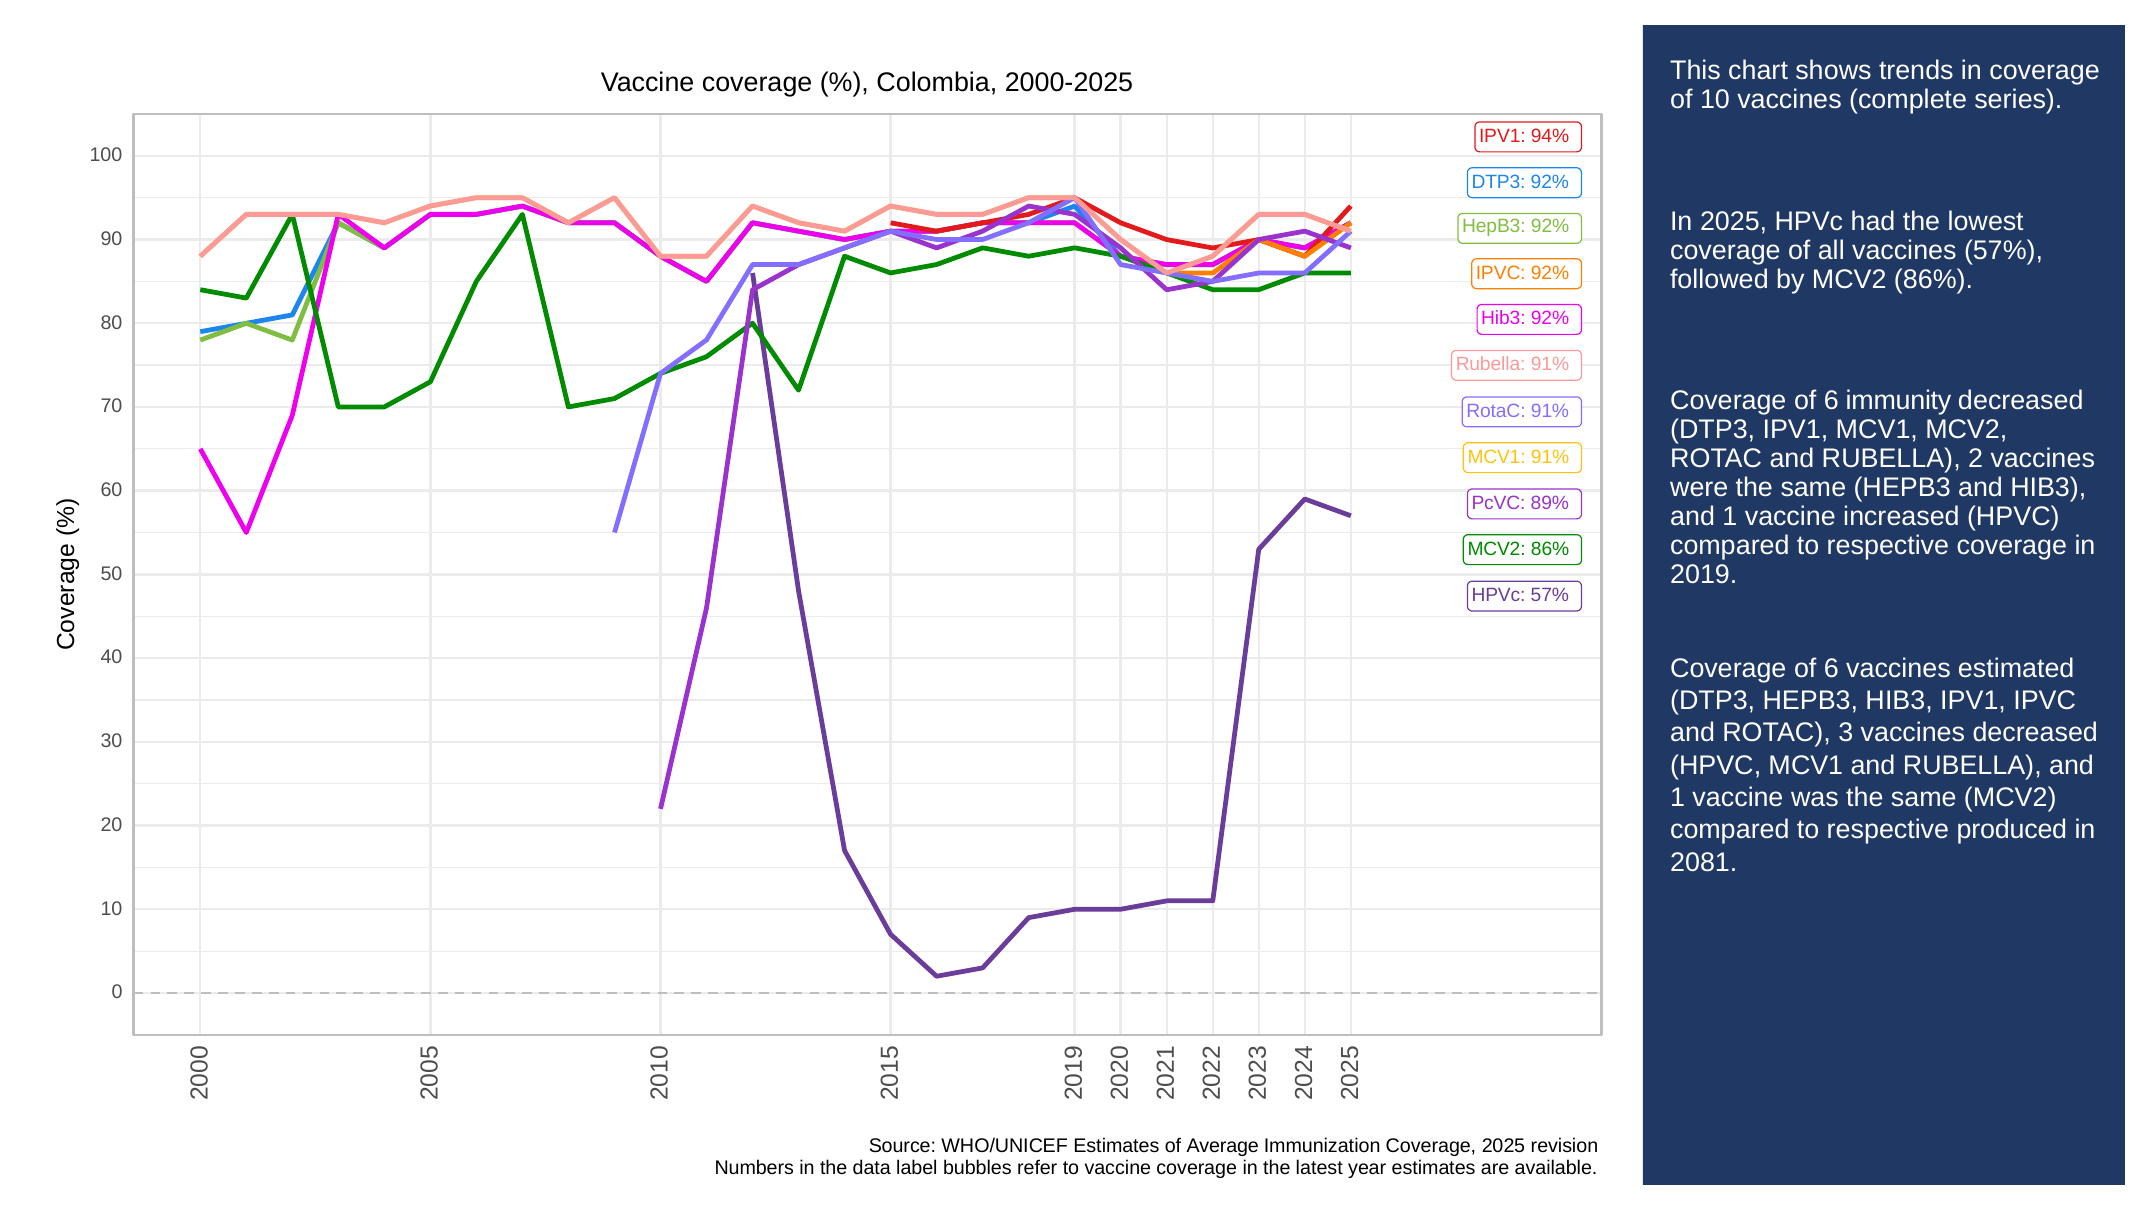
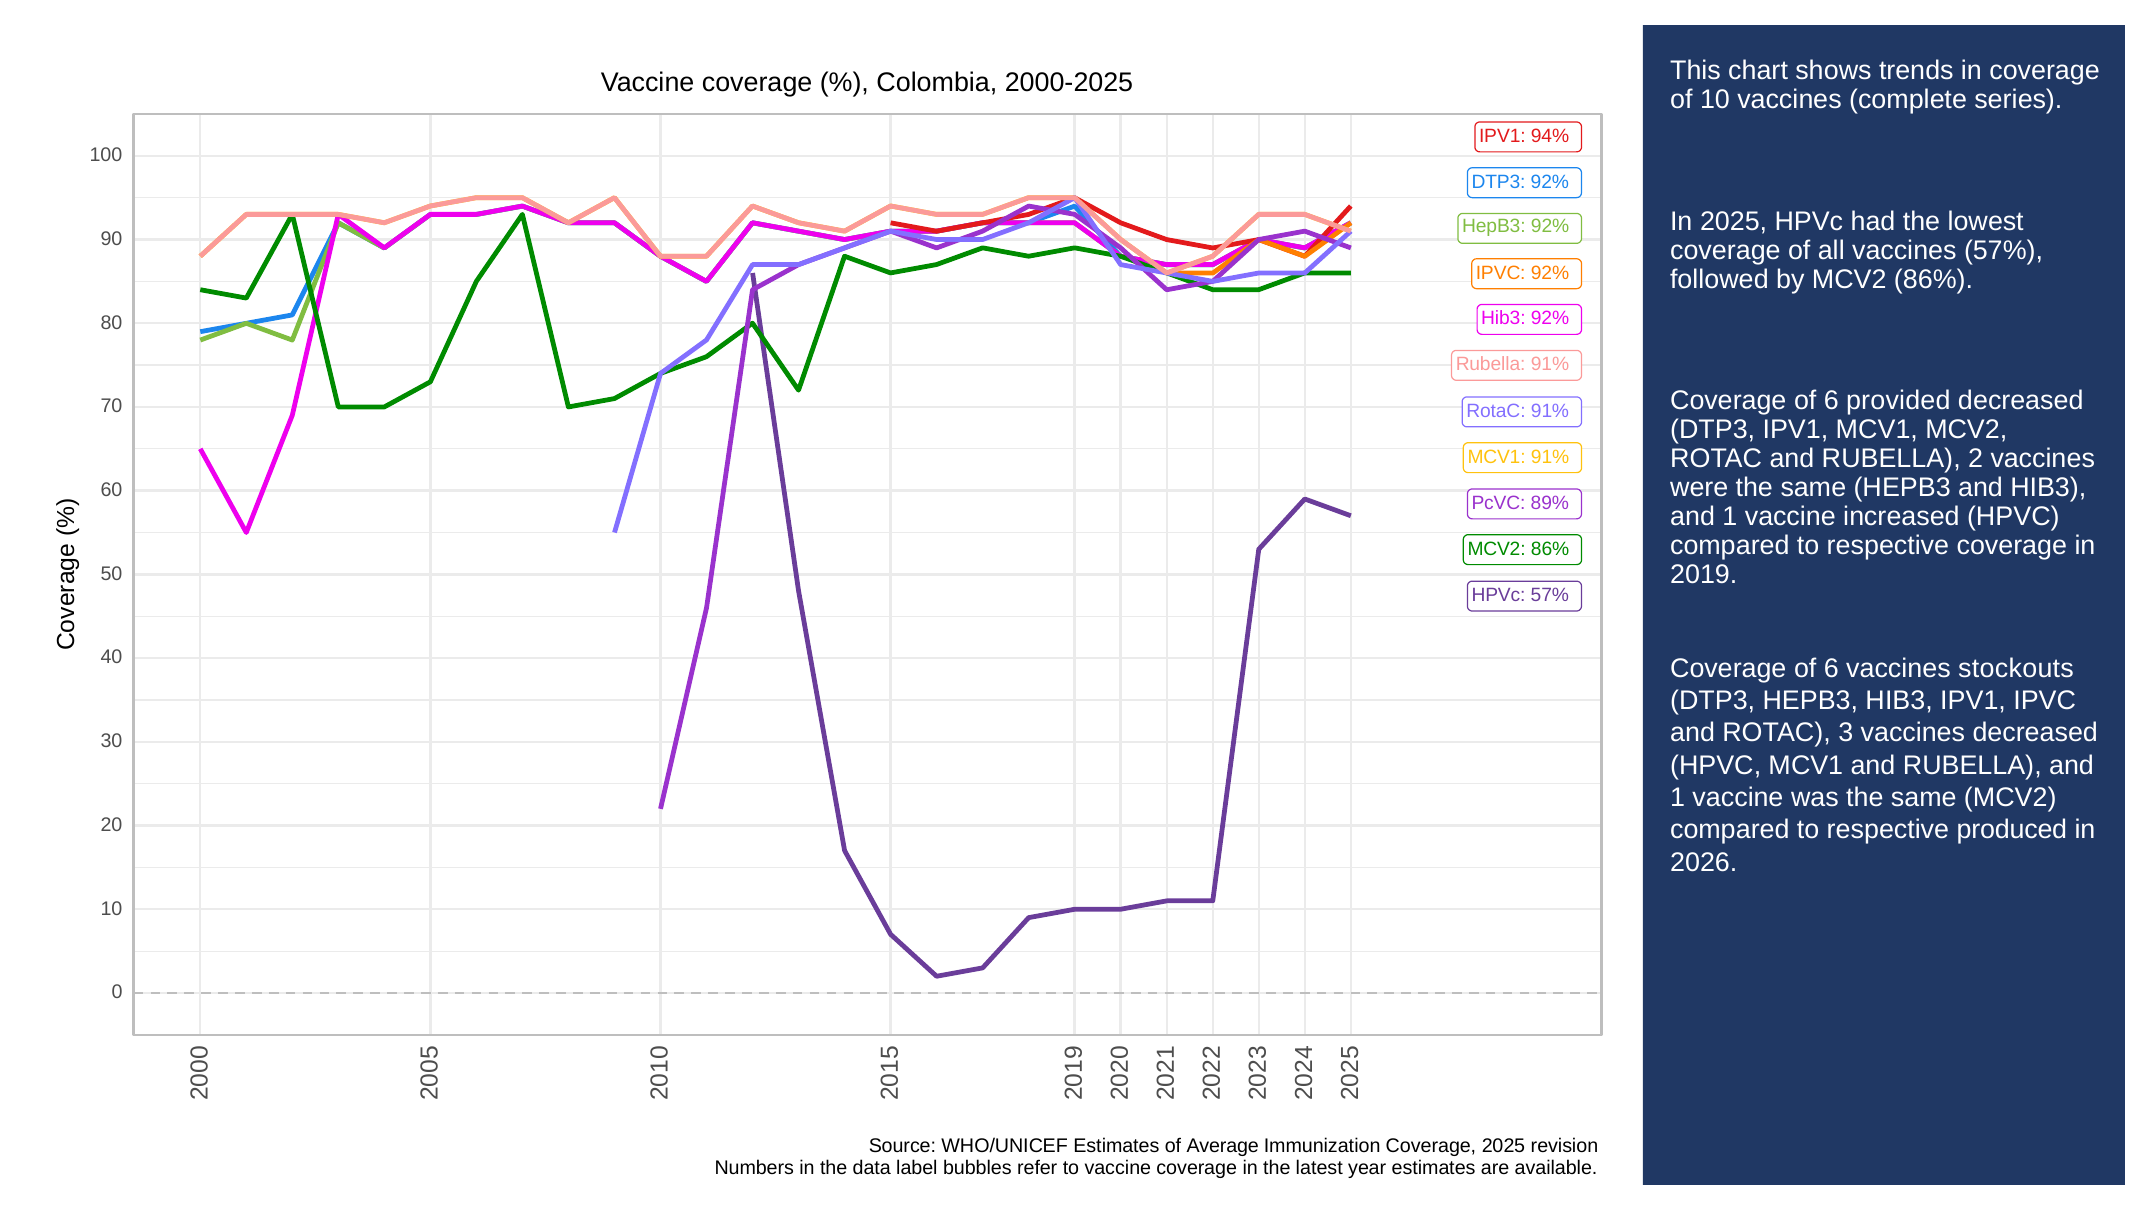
immunity: immunity -> provided (1898, 401)
estimated: estimated -> stockouts (2016, 669)
2081: 2081 -> 2026 (1704, 862)
